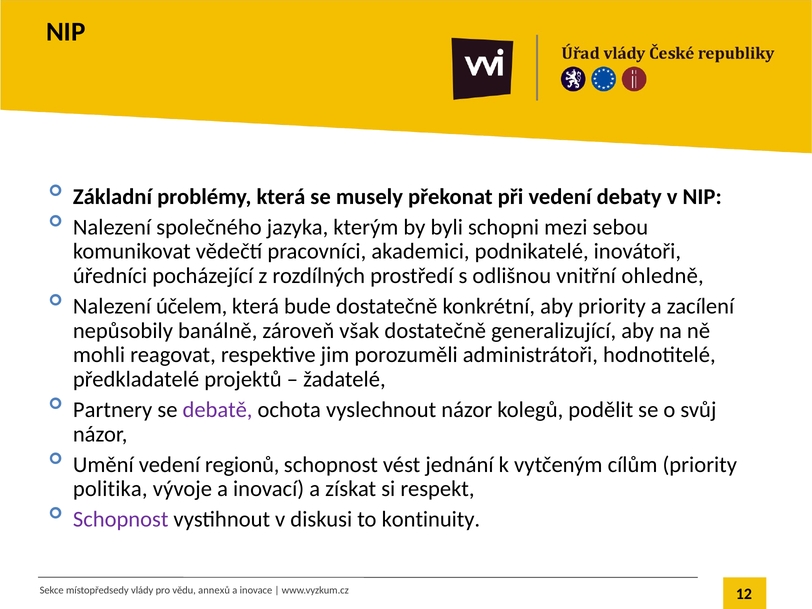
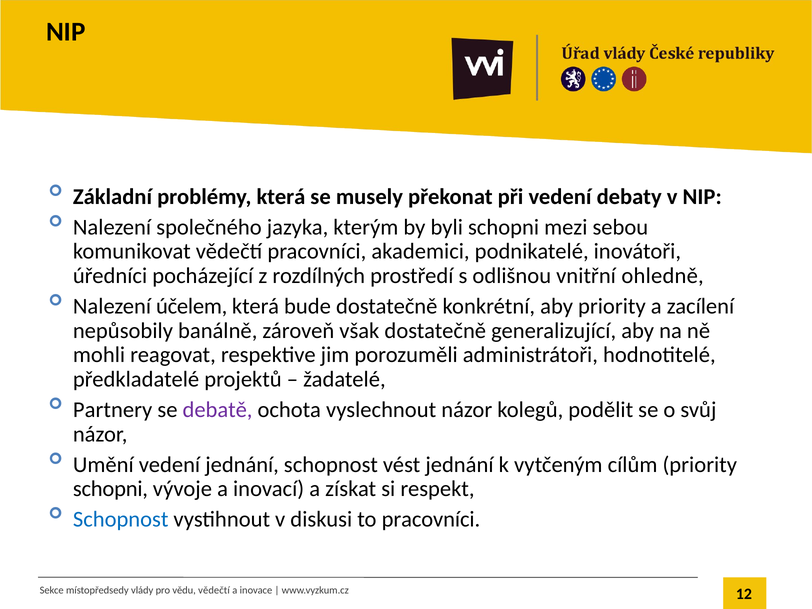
vedení regionů: regionů -> jednání (242, 465)
politika: politika -> schopni (110, 489)
Schopnost colour: purple -> blue (121, 519)
to kontinuity: kontinuity -> pracovníci (431, 519)
annexů: annexů -> vědečtí (214, 590)
